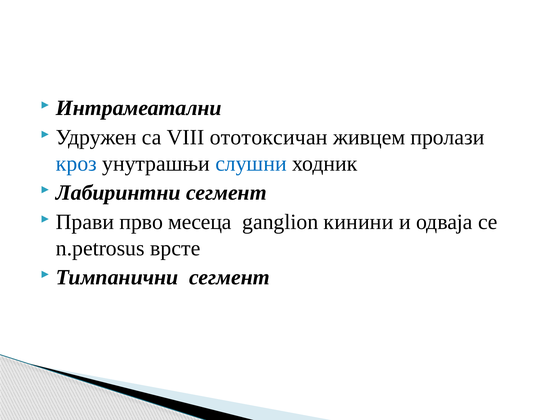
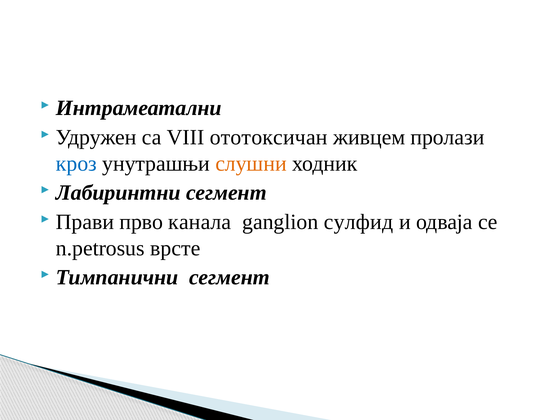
слушни colour: blue -> orange (251, 164)
месеца: месеца -> канала (200, 222)
кинини: кинини -> сулфид (359, 222)
